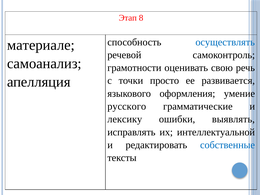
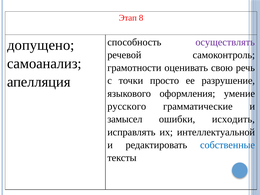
осуществлять colour: blue -> purple (225, 42)
материале: материале -> допущено (41, 45)
развивается: развивается -> разрушение (228, 81)
лексику: лексику -> замысел (125, 119)
выявлять: выявлять -> исходить (233, 119)
